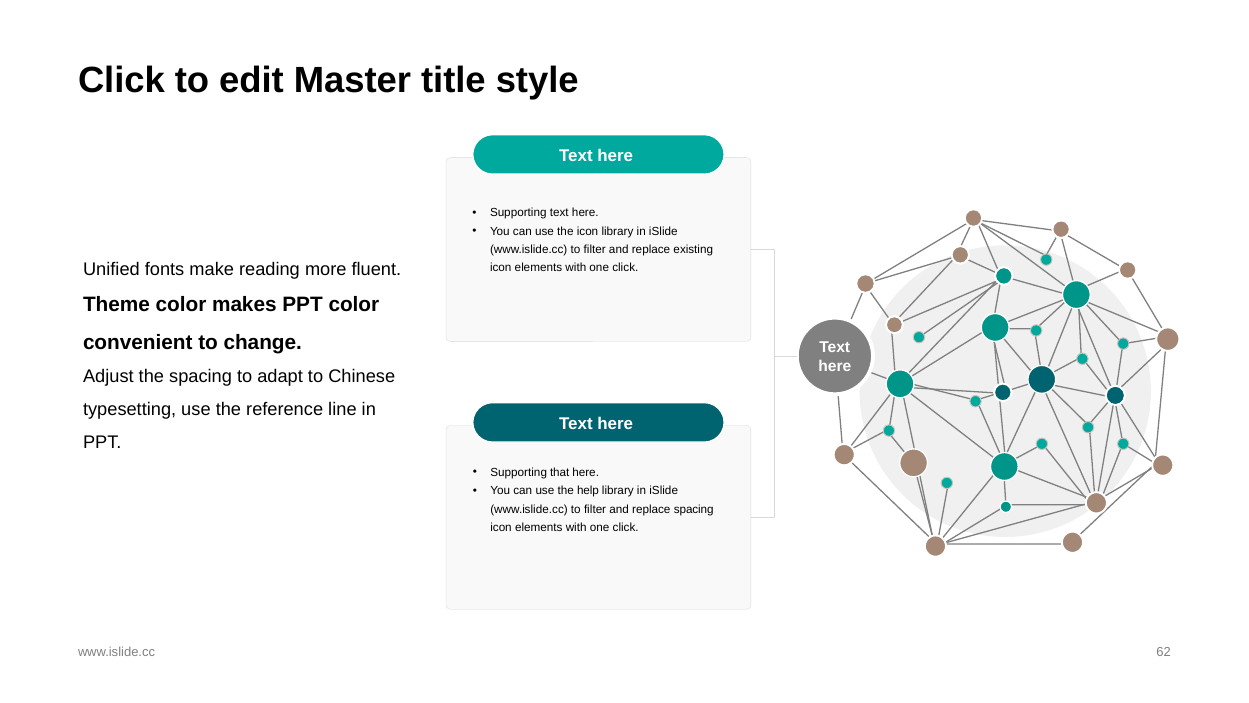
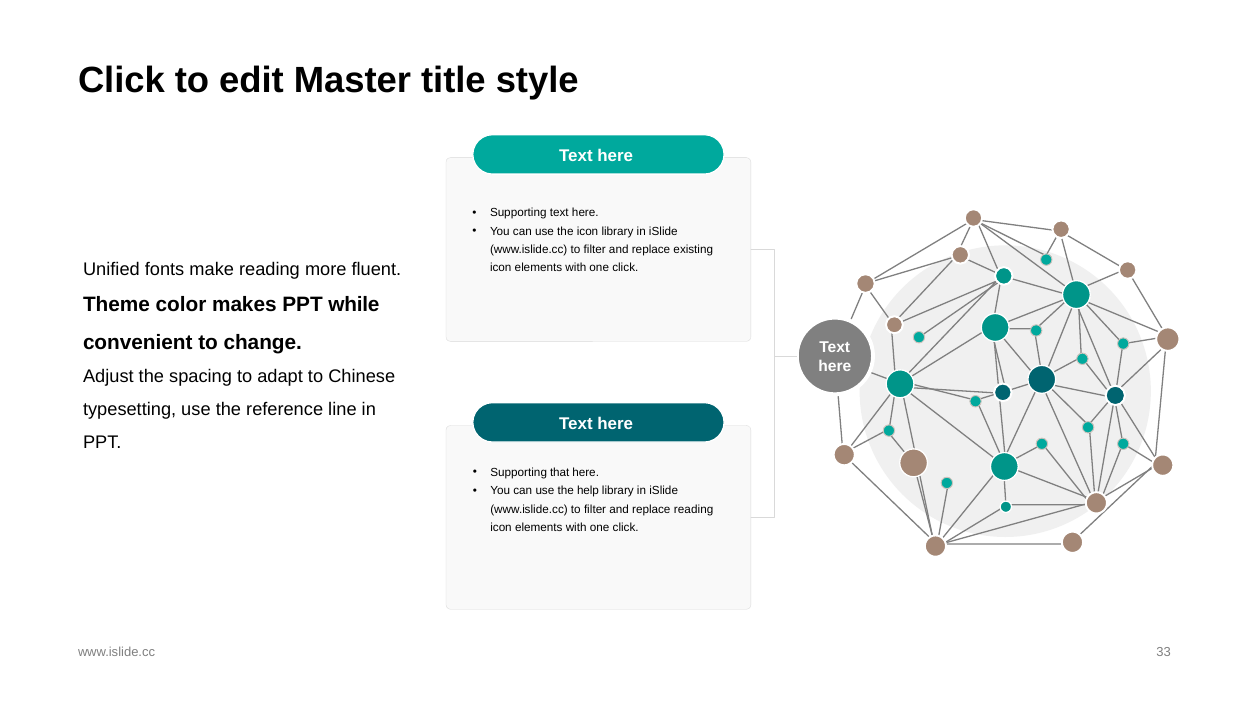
PPT color: color -> while (354, 305)
replace spacing: spacing -> reading (694, 509)
62: 62 -> 33 (1164, 652)
